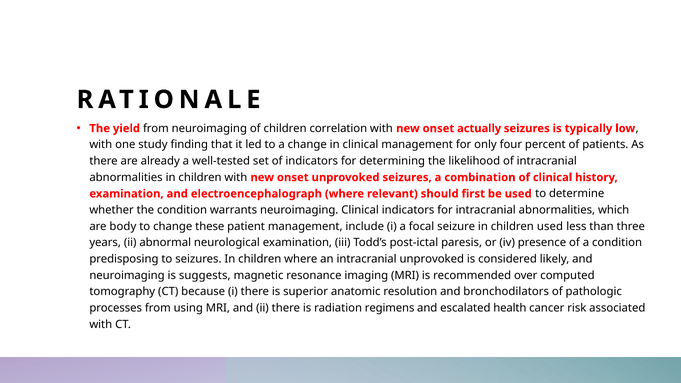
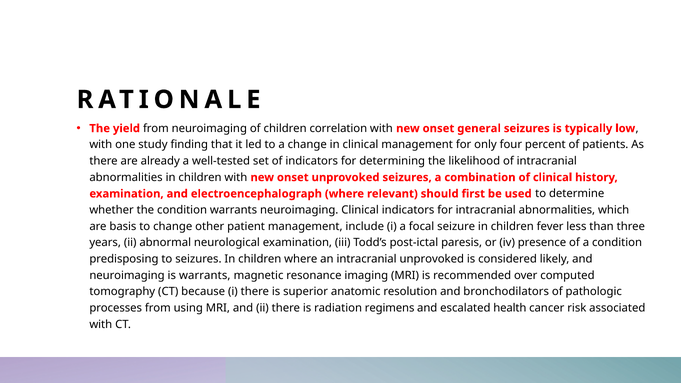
actually: actually -> general (479, 128)
body: body -> basis (123, 226)
these: these -> other (210, 226)
children used: used -> fever (550, 226)
is suggests: suggests -> warrants (205, 275)
